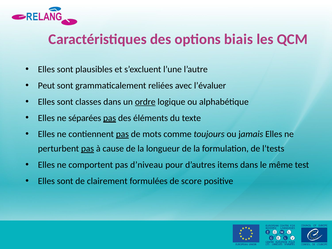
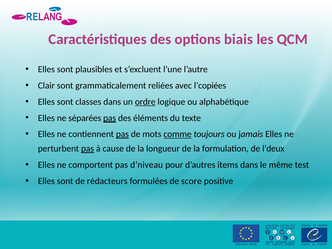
Peut: Peut -> Clair (46, 85)
l’évaluer: l’évaluer -> l’copiées (210, 85)
comme underline: none -> present (178, 134)
l’tests: l’tests -> l’deux (273, 149)
clairement: clairement -> rédacteurs (107, 181)
